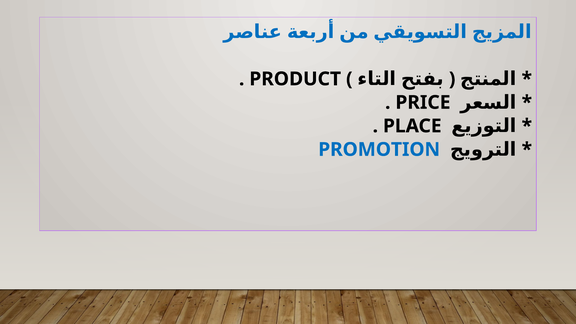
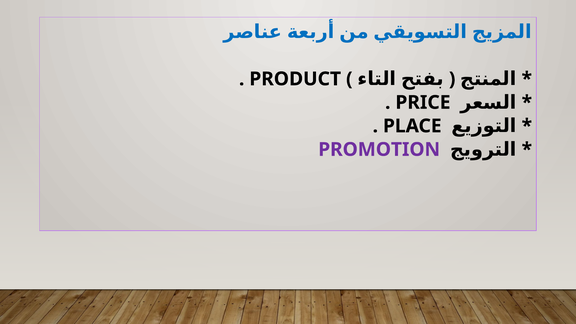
PROMOTION colour: blue -> purple (379, 150)
